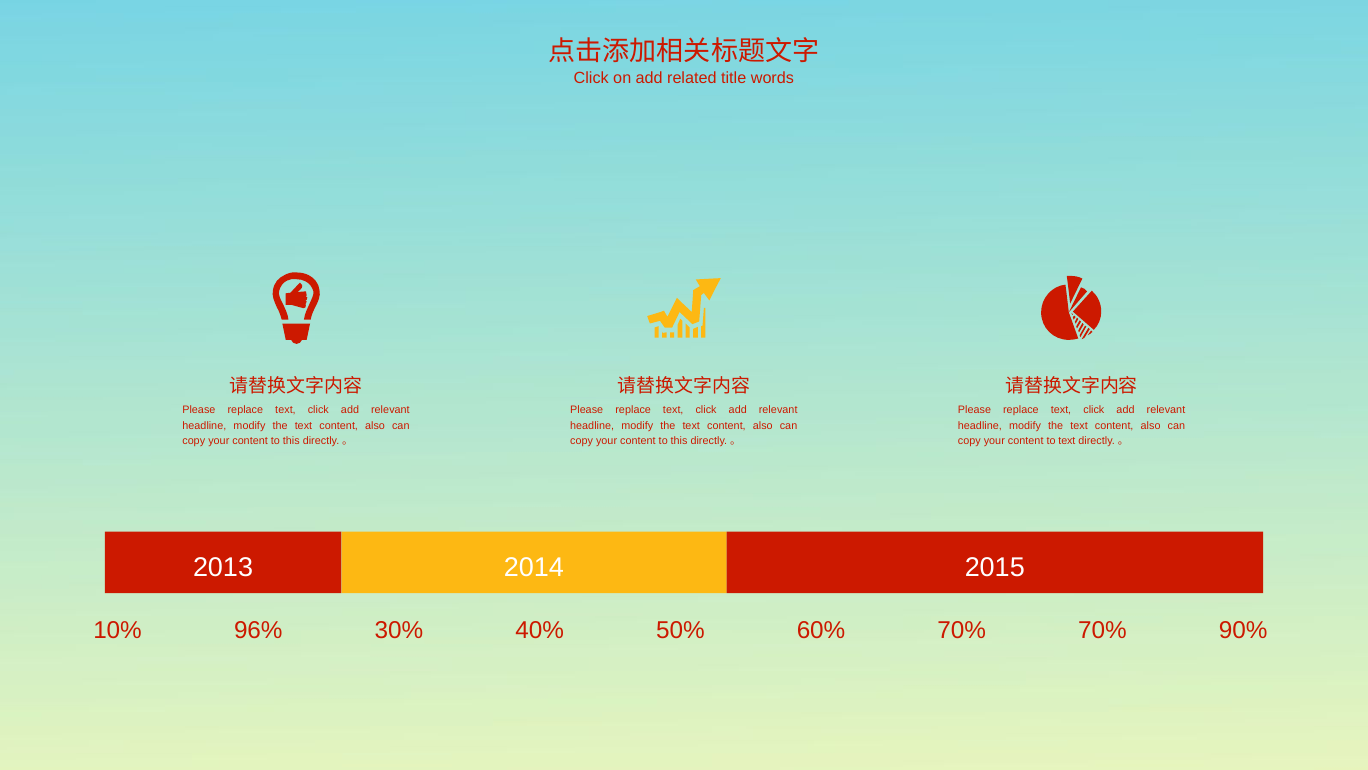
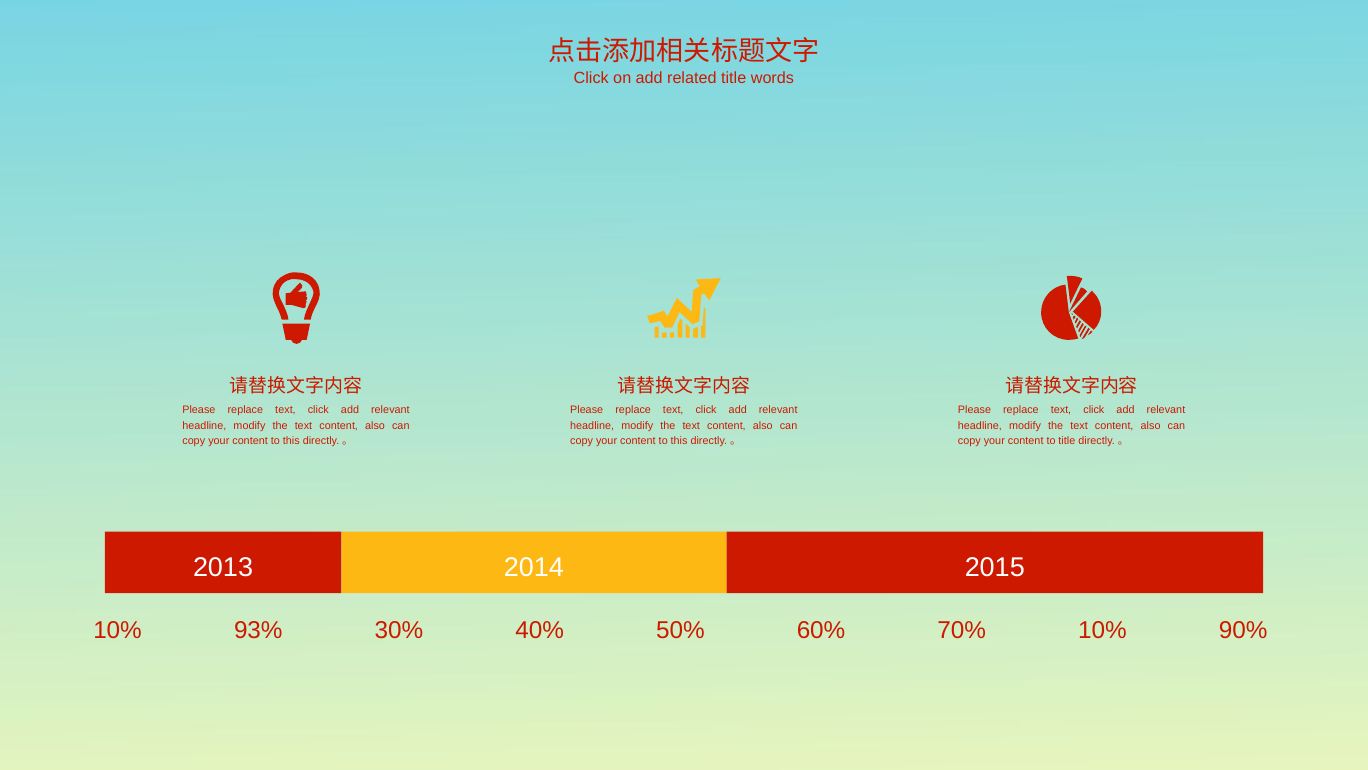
to text: text -> title (1067, 441)
96%: 96% -> 93% (258, 630)
70% 70%: 70% -> 10% (1102, 630)
